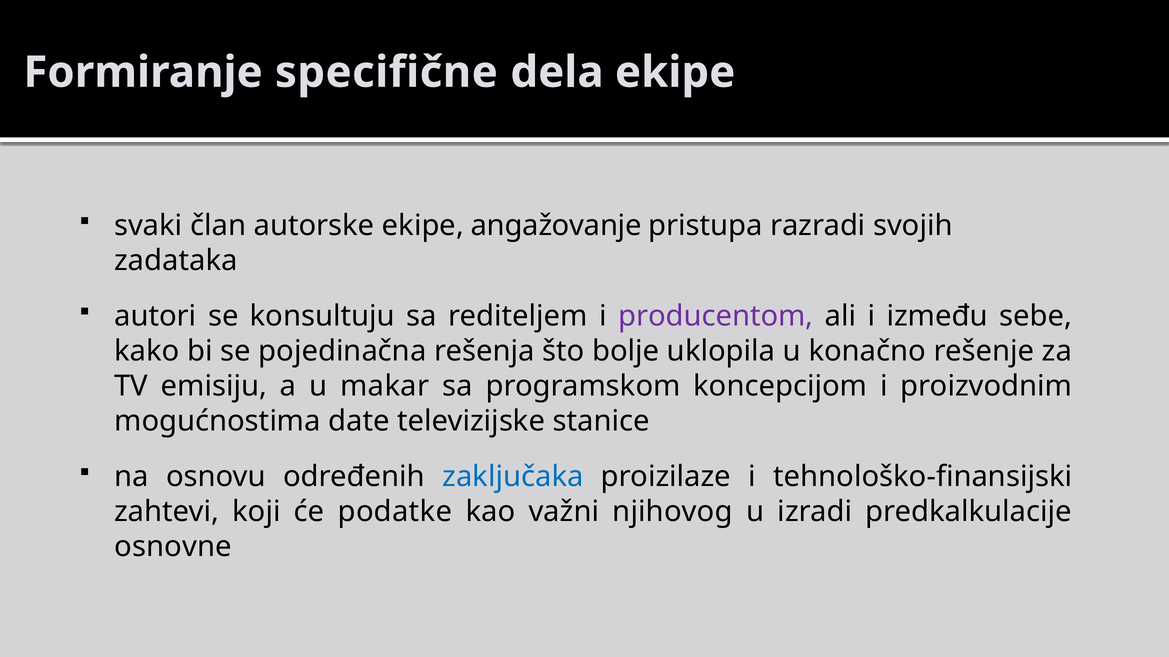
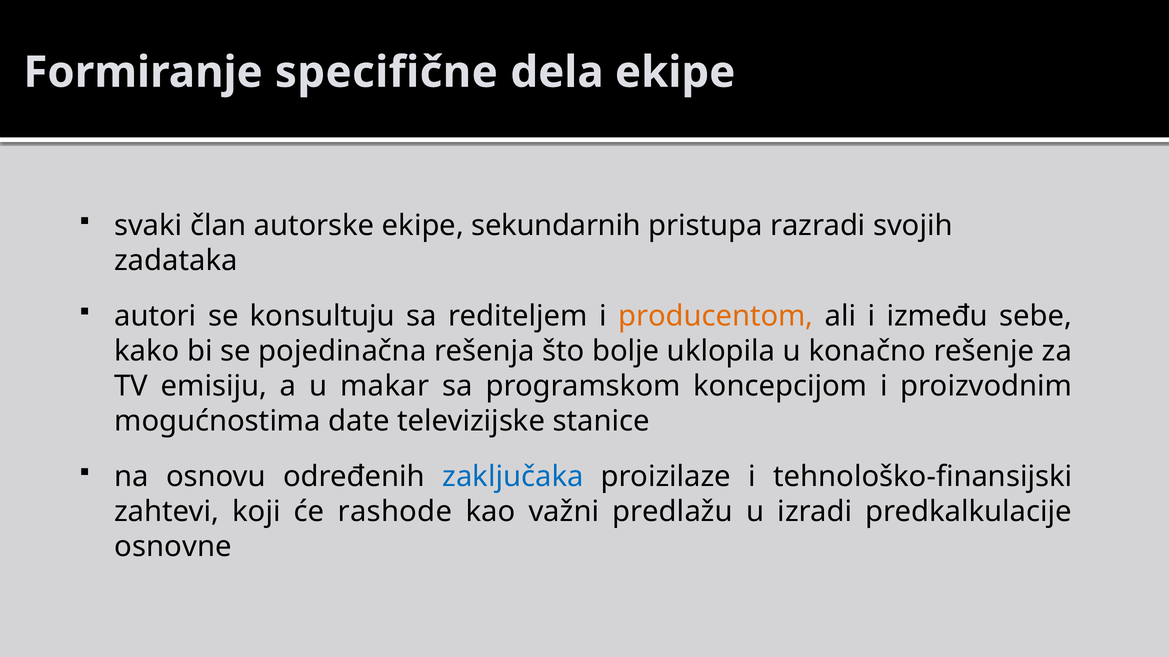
angažovanje: angažovanje -> sekundarnih (556, 226)
producentom colour: purple -> orange (716, 316)
podatke: podatke -> rashode (395, 512)
njihovog: njihovog -> predlažu (673, 512)
